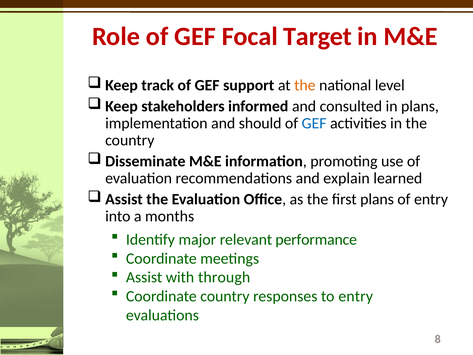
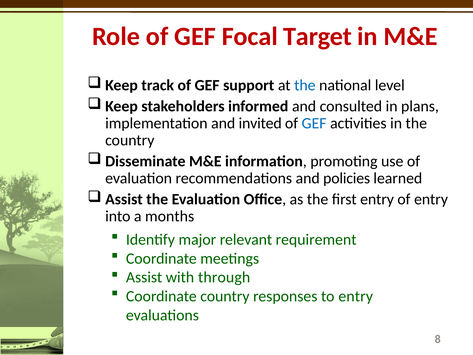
the colour: orange -> blue (305, 85)
should: should -> invited (260, 123)
explain: explain -> policies (347, 178)
first plans: plans -> entry (377, 199)
performance: performance -> requirement (316, 239)
